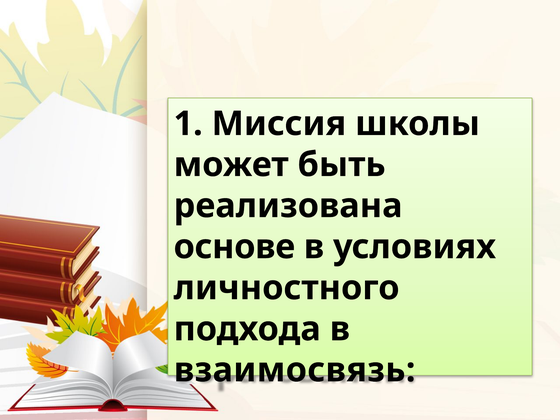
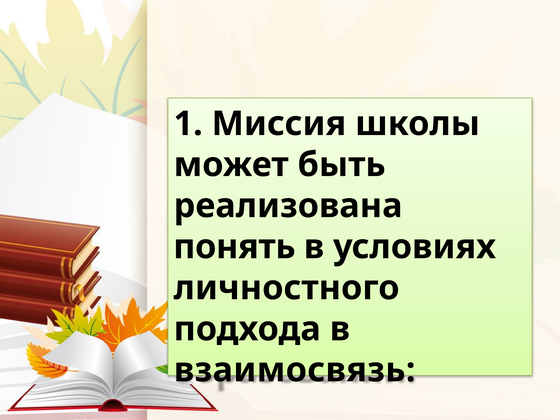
основе: основе -> понять (234, 247)
